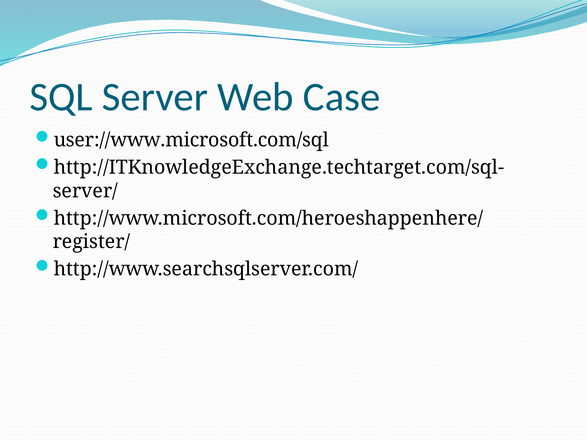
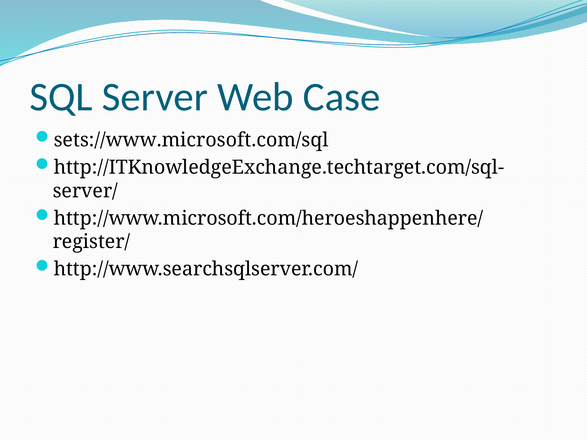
user://www.microsoft.com/sql: user://www.microsoft.com/sql -> sets://www.microsoft.com/sql (191, 140)
